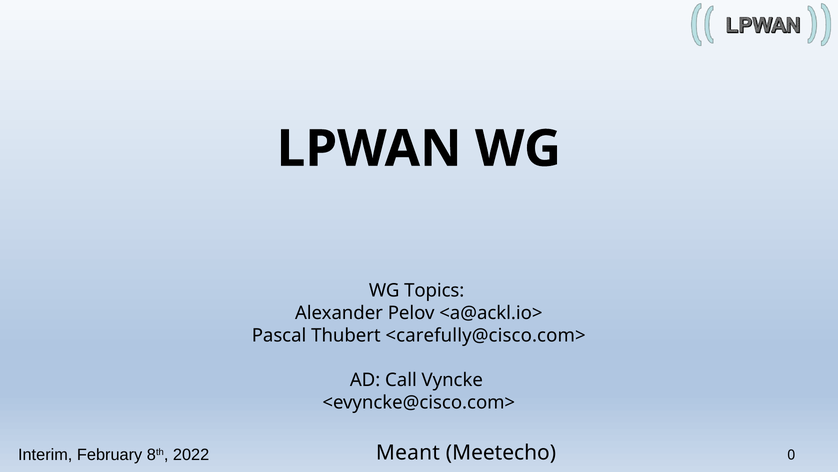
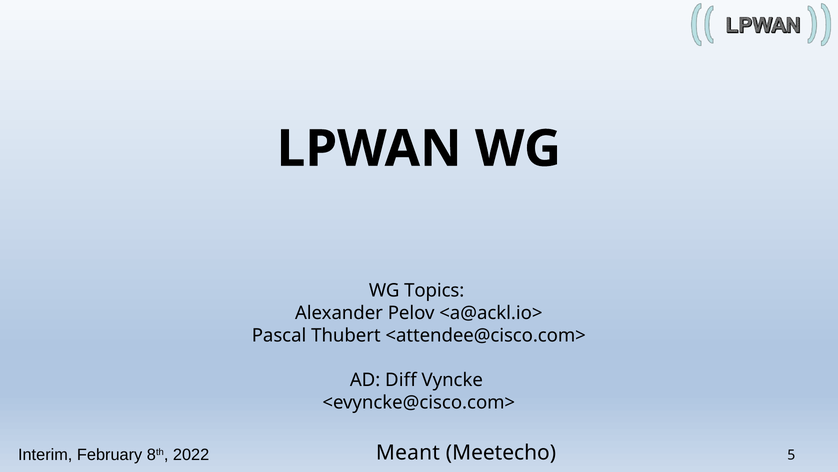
<carefully@cisco.com>: <carefully@cisco.com> -> <attendee@cisco.com> (486, 335)
Call: Call -> Diff (401, 380)
0: 0 -> 5 (791, 455)
